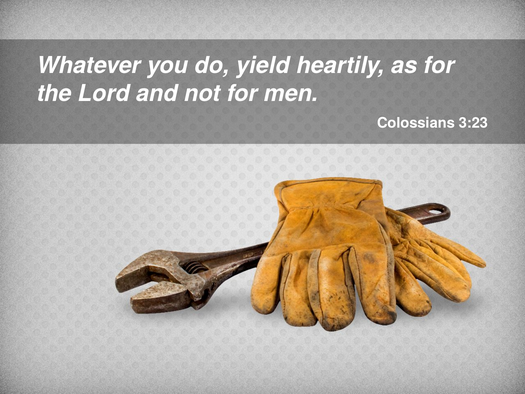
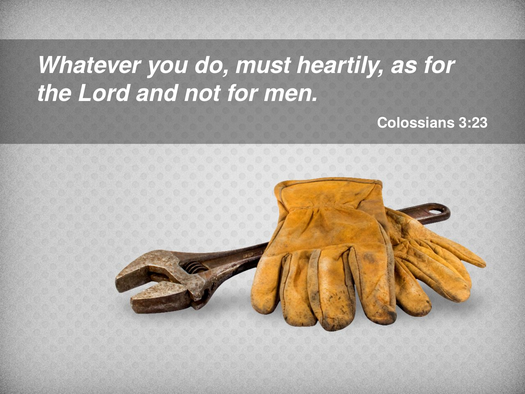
yield: yield -> must (263, 66)
